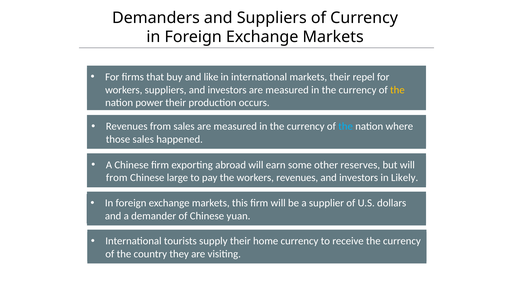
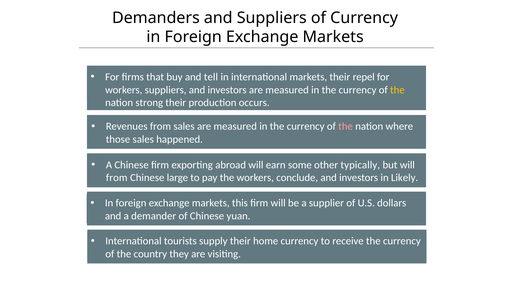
like: like -> tell (211, 77)
power: power -> strong (149, 103)
the colour: light blue -> pink (346, 127)
reserves: reserves -> typically (360, 165)
workers revenues: revenues -> conclude (297, 178)
